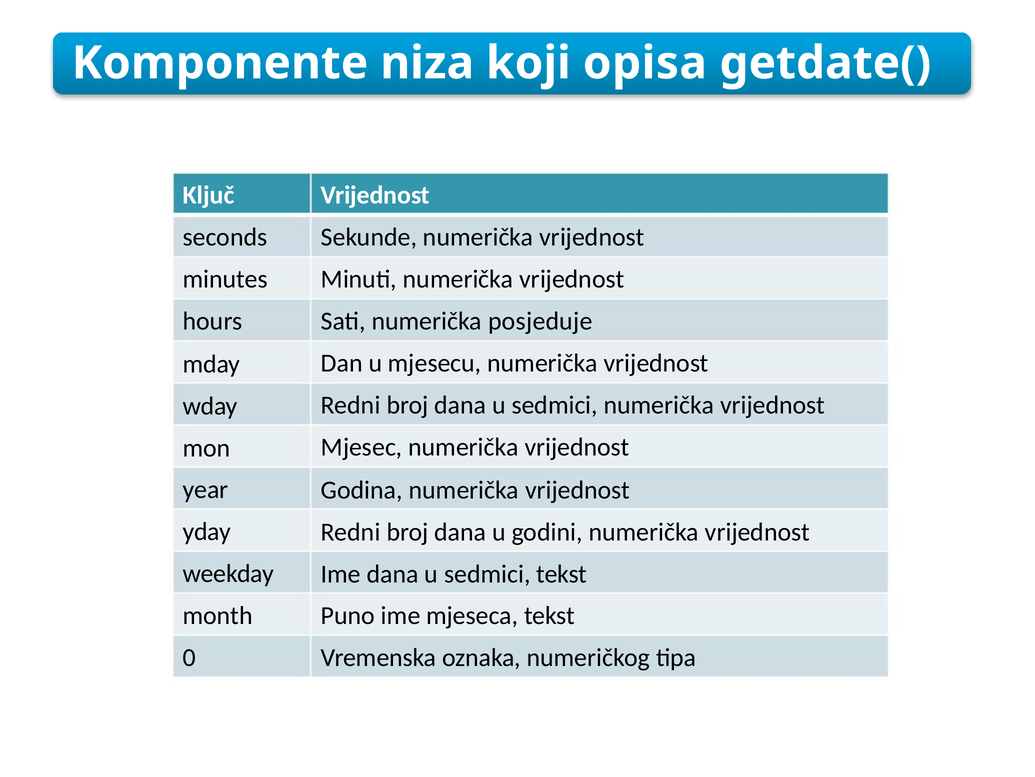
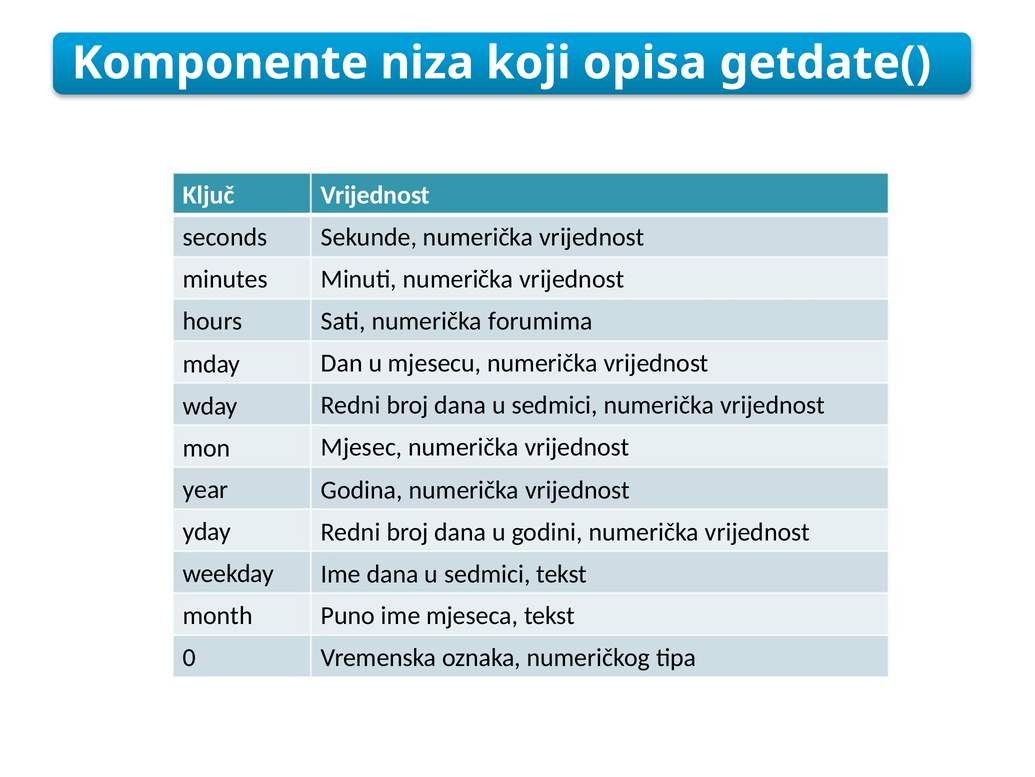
posjeduje: posjeduje -> forumima (540, 321)
